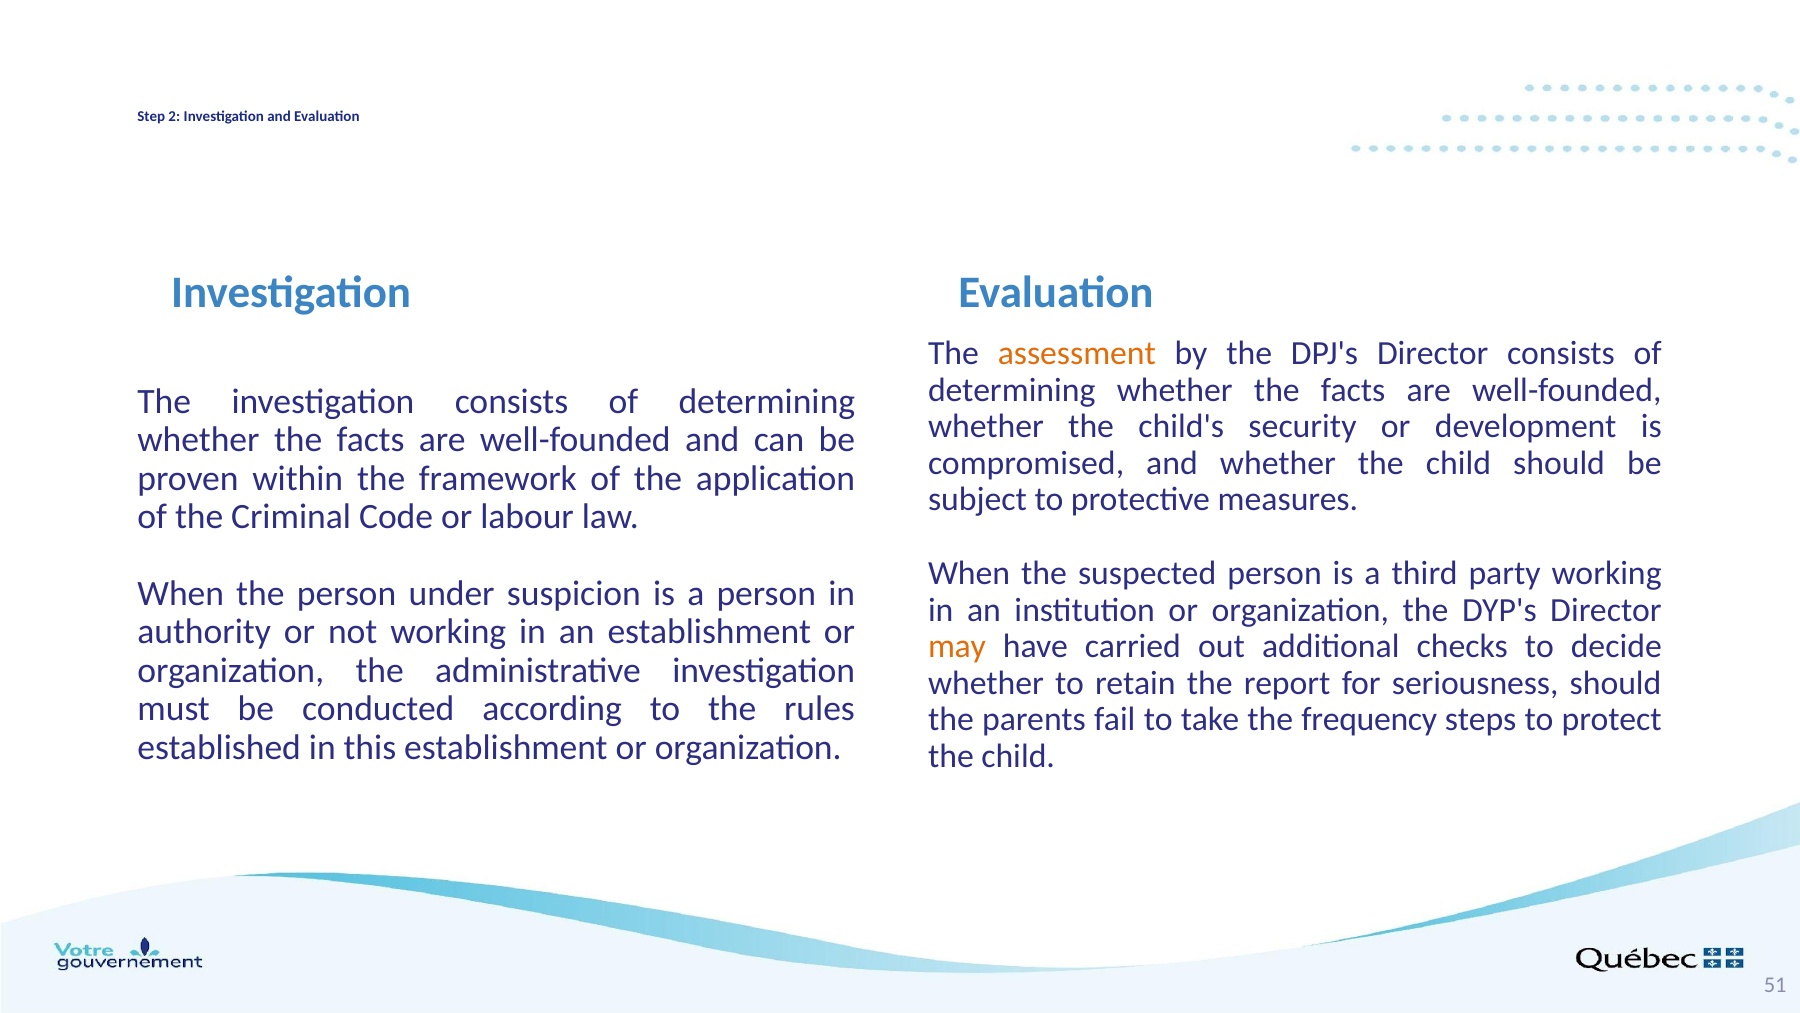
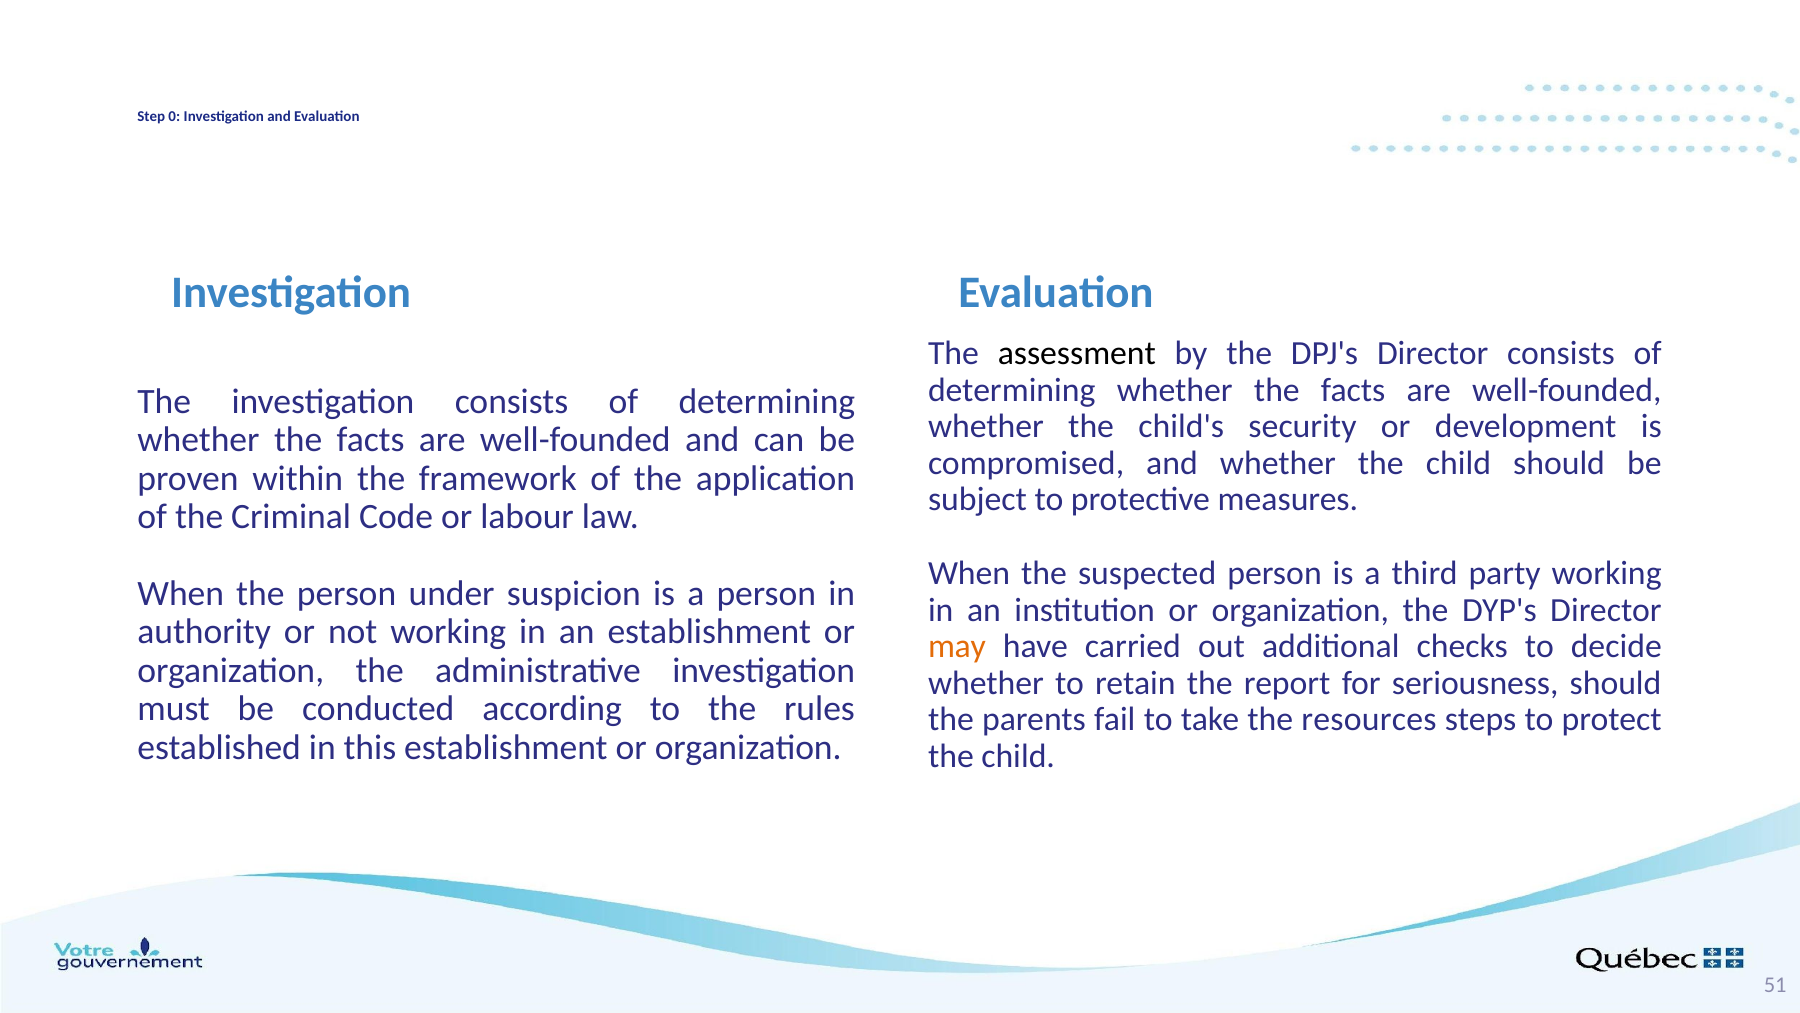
2: 2 -> 0 (174, 117)
assessment colour: orange -> black (1077, 354)
frequency: frequency -> resources (1369, 719)
